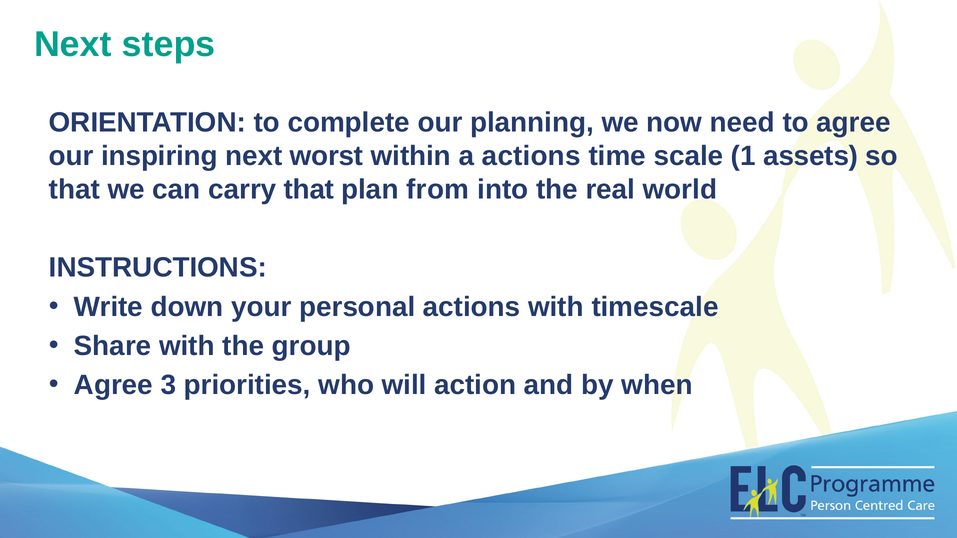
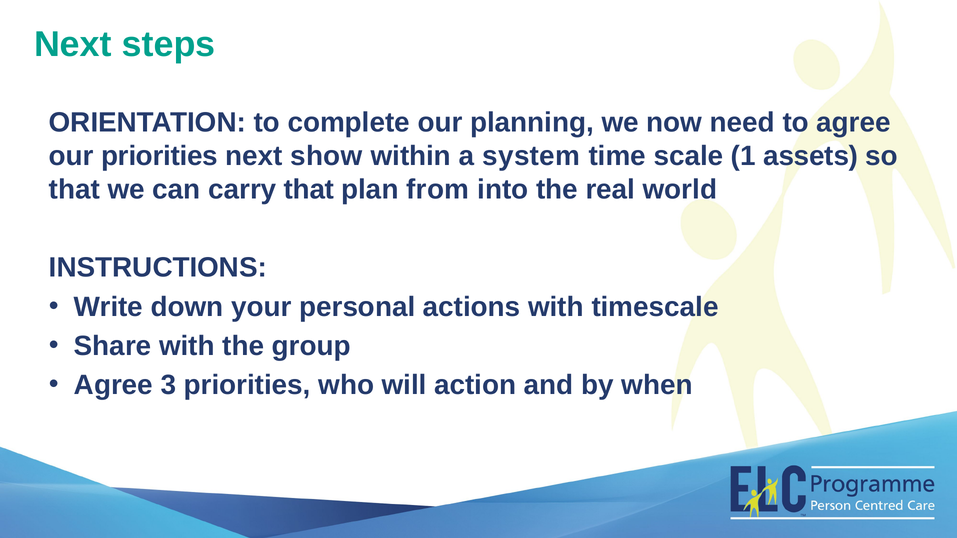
our inspiring: inspiring -> priorities (160, 156)
worst: worst -> show (326, 156)
a actions: actions -> system (531, 156)
